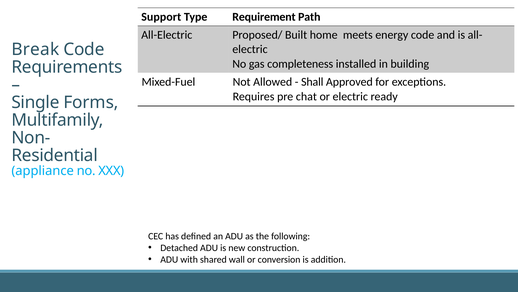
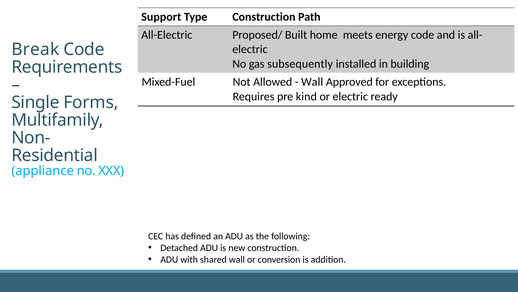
Type Requirement: Requirement -> Construction (264, 17)
completeness: completeness -> subsequently (300, 64)
Shall: Shall -> Wall (312, 82)
chat: chat -> kind (306, 96)
